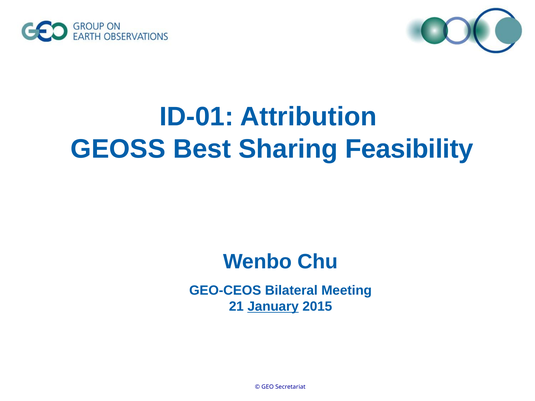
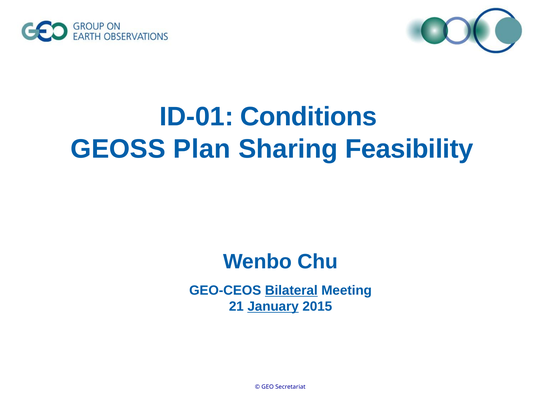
Attribution: Attribution -> Conditions (309, 117)
Best: Best -> Plan (202, 149)
Bilateral underline: none -> present (291, 291)
